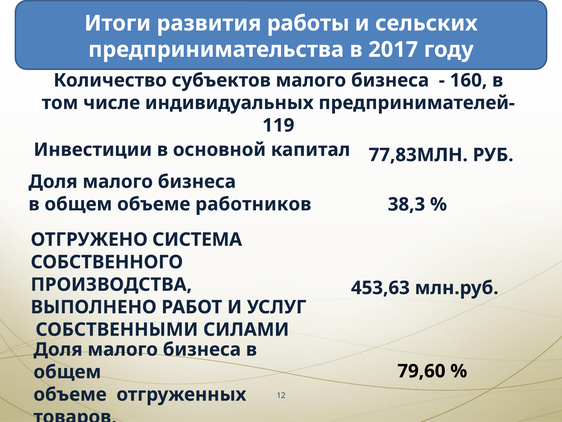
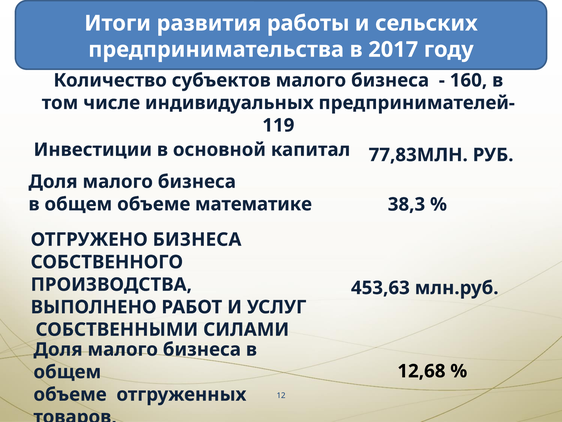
работников: работников -> математике (253, 204)
ОТГРУЖЕНО СИСТЕМА: СИСТЕМА -> БИЗНЕСА (197, 239)
79,60: 79,60 -> 12,68 (421, 371)
